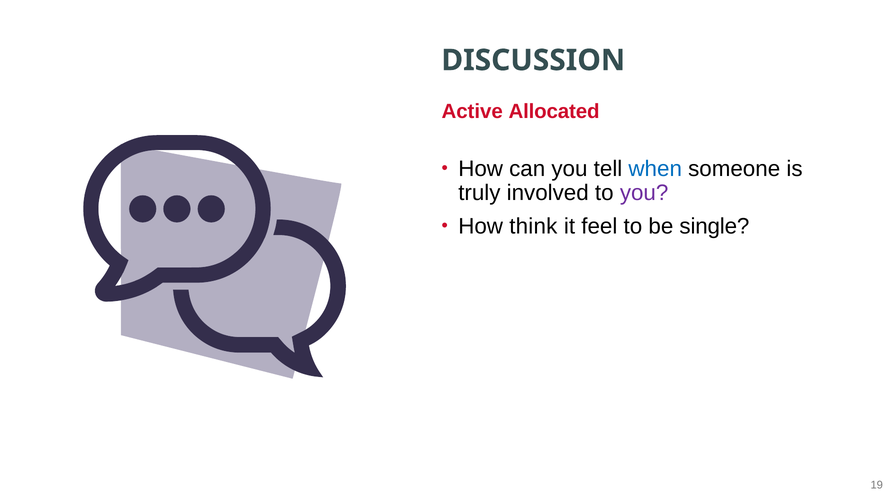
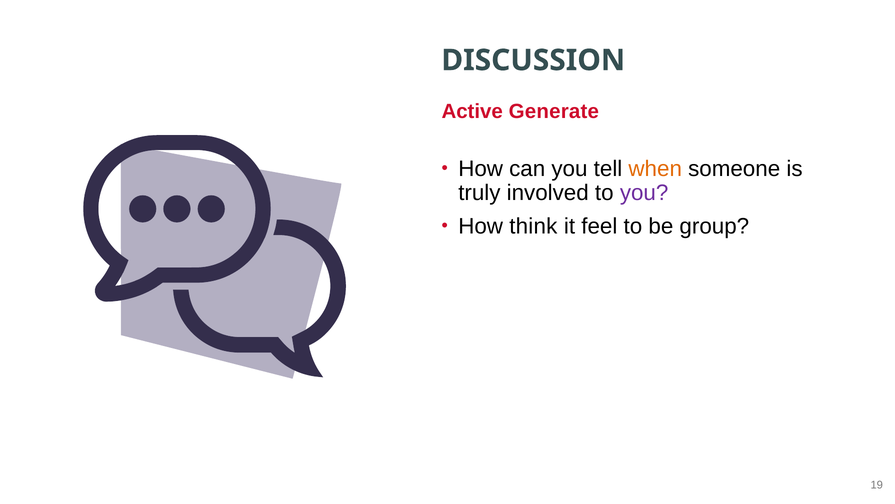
Allocated: Allocated -> Generate (554, 112)
when colour: blue -> orange (655, 169)
single: single -> group (714, 226)
